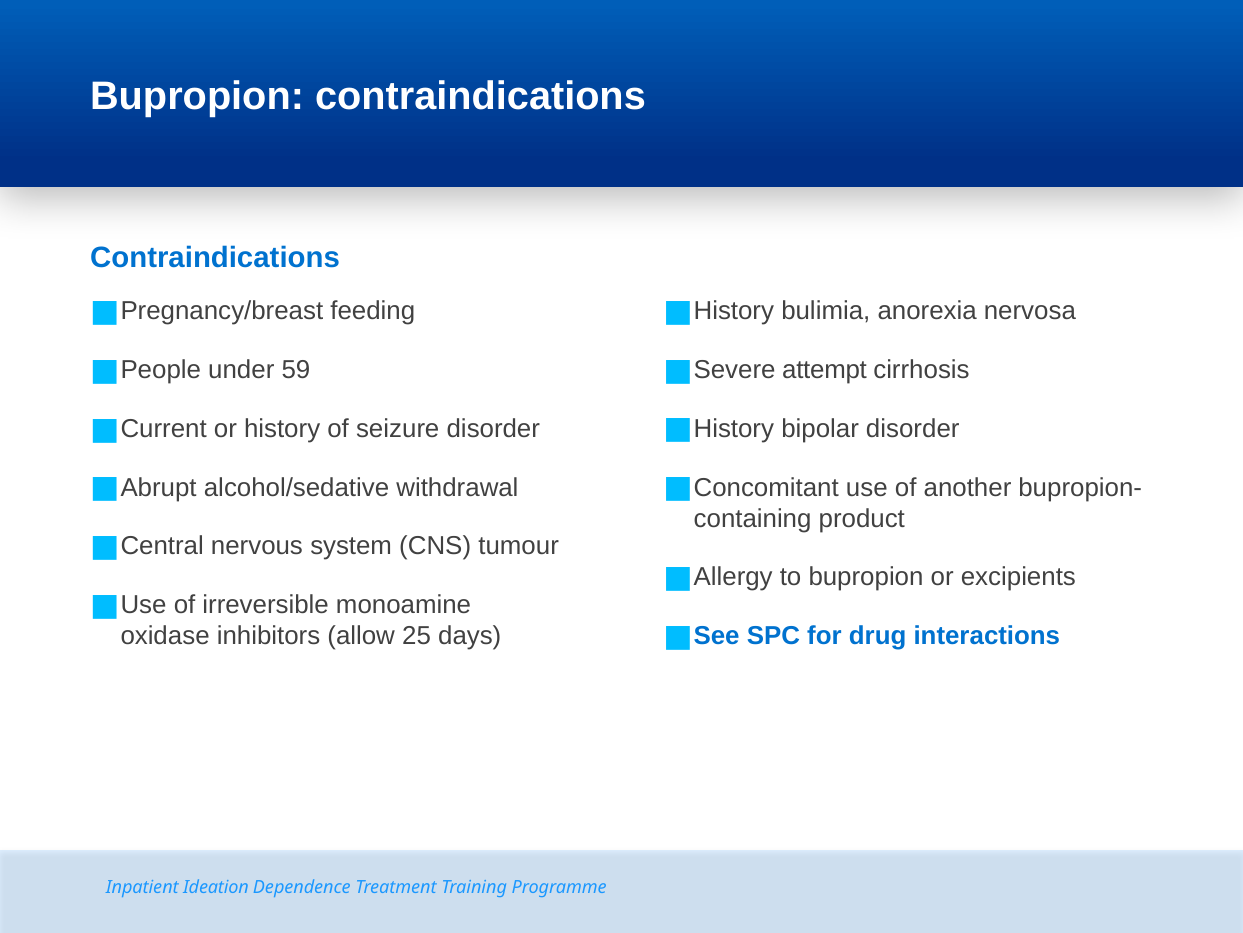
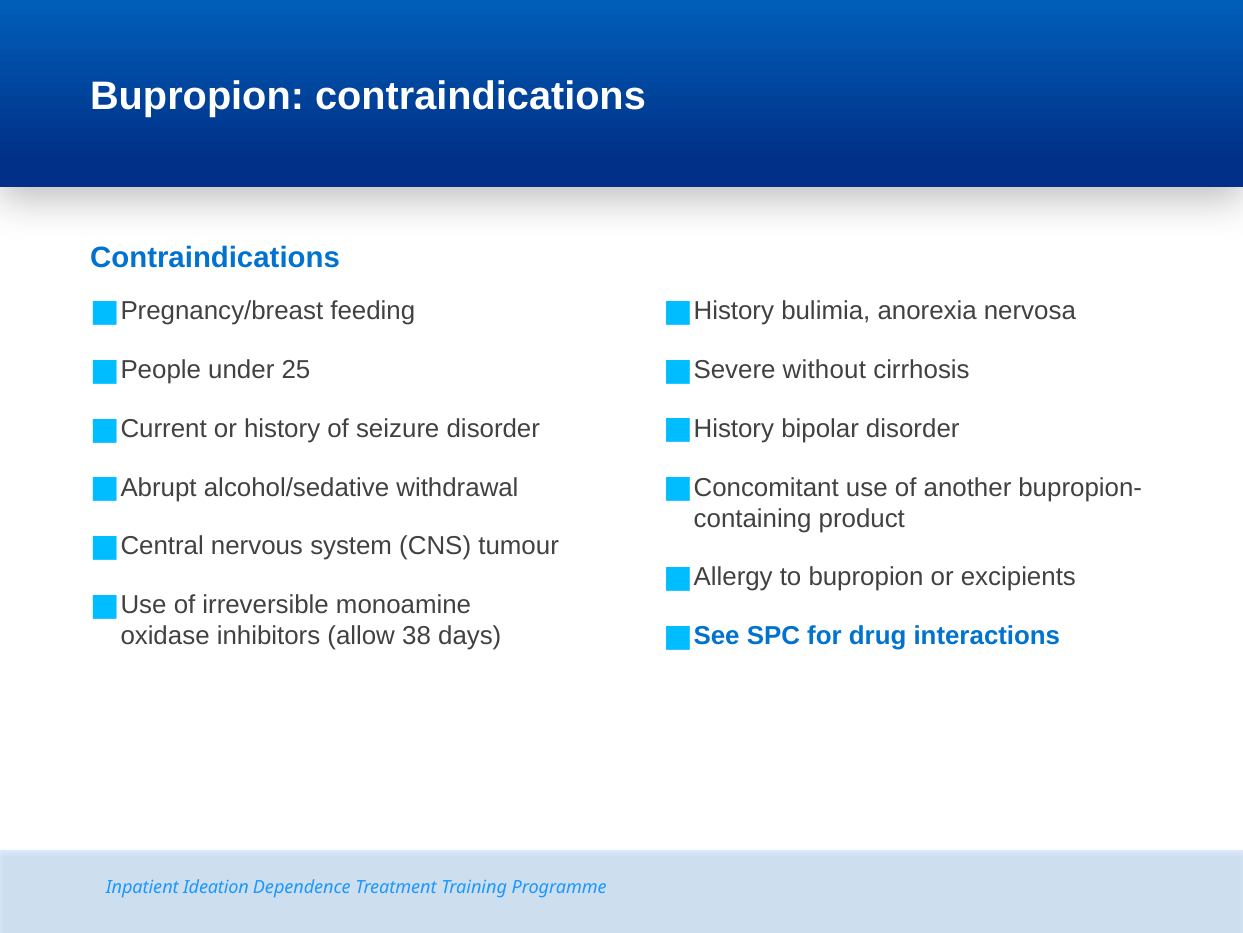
59: 59 -> 25 (296, 370)
attempt: attempt -> without (824, 370)
25: 25 -> 38 (417, 636)
